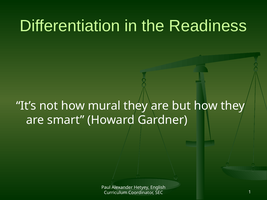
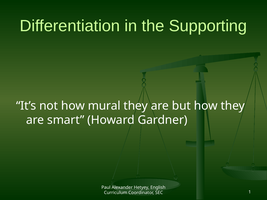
Readiness: Readiness -> Supporting (208, 26)
